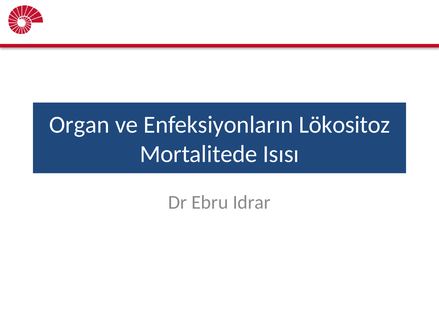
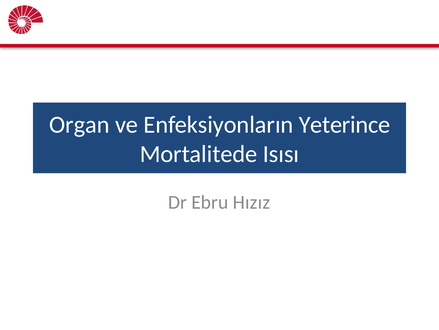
Lökositoz: Lökositoz -> Yeterince (344, 125)
Idrar: Idrar -> Hızız (252, 202)
